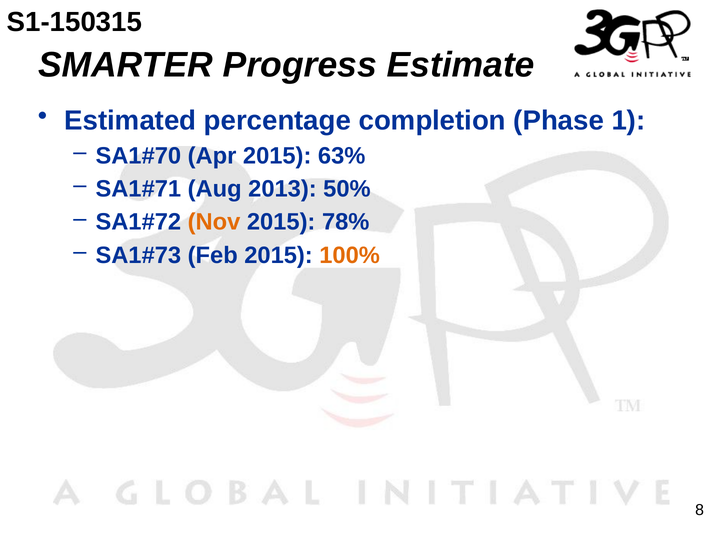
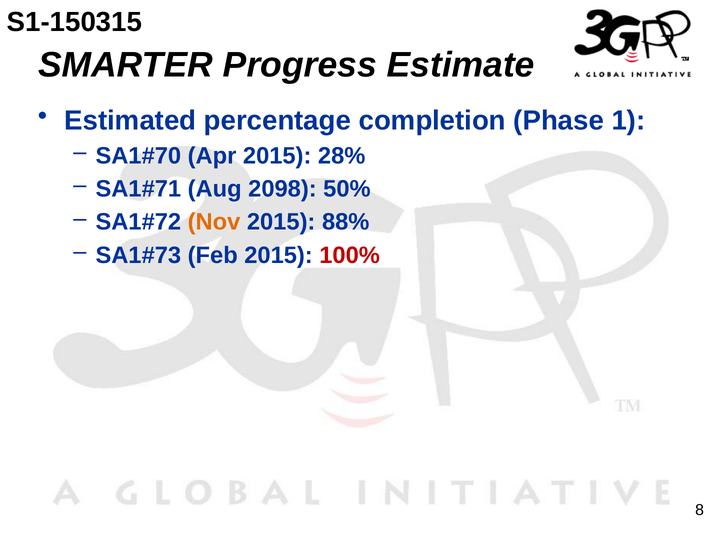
63%: 63% -> 28% (342, 156)
2013: 2013 -> 2098 (282, 189)
78%: 78% -> 88% (346, 222)
100% colour: orange -> red (350, 255)
